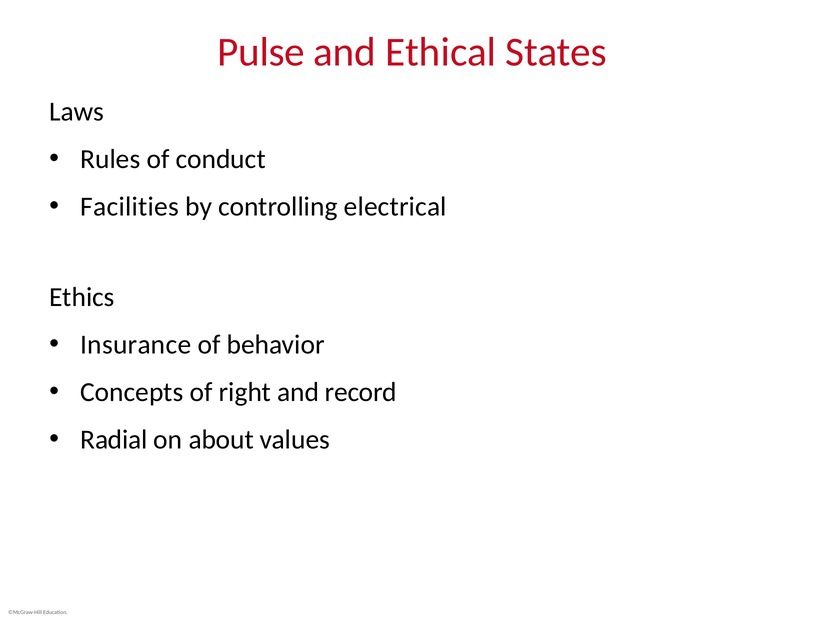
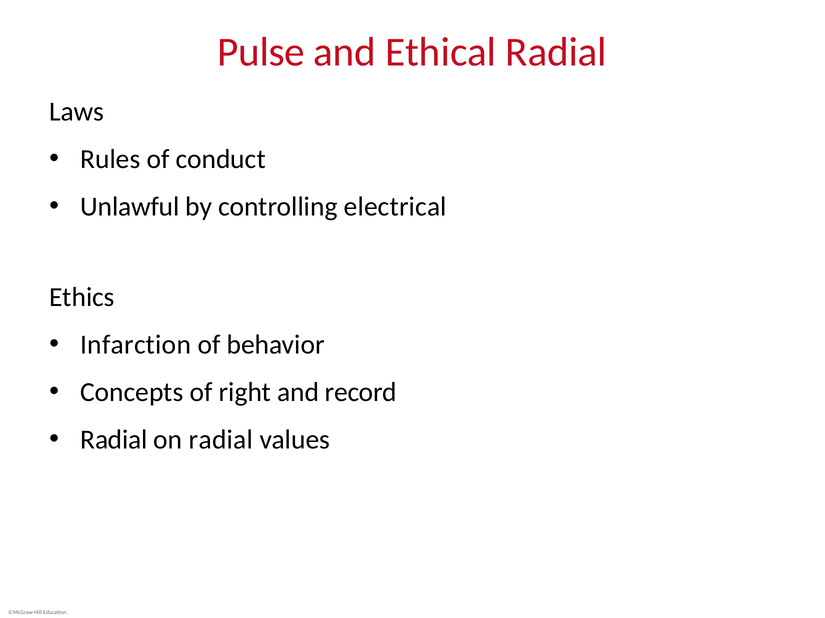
Ethical States: States -> Radial (556, 52)
Facilities: Facilities -> Unlawful (130, 207)
Insurance: Insurance -> Infarction (136, 345)
on about: about -> radial (221, 440)
